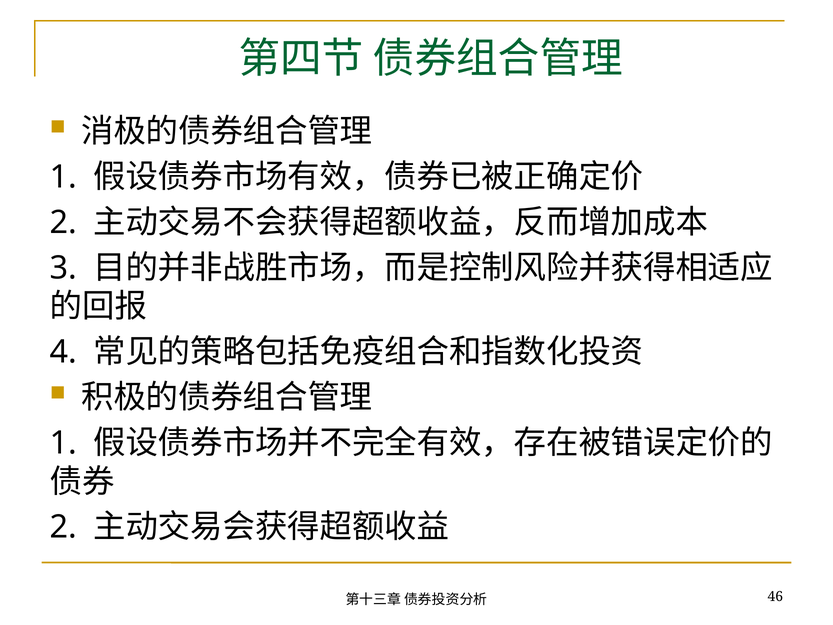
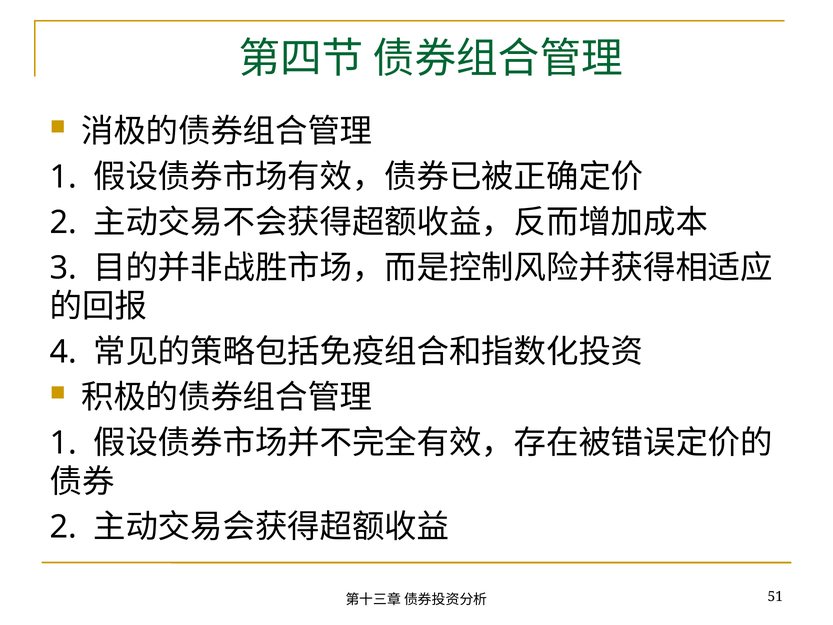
46: 46 -> 51 (775, 597)
